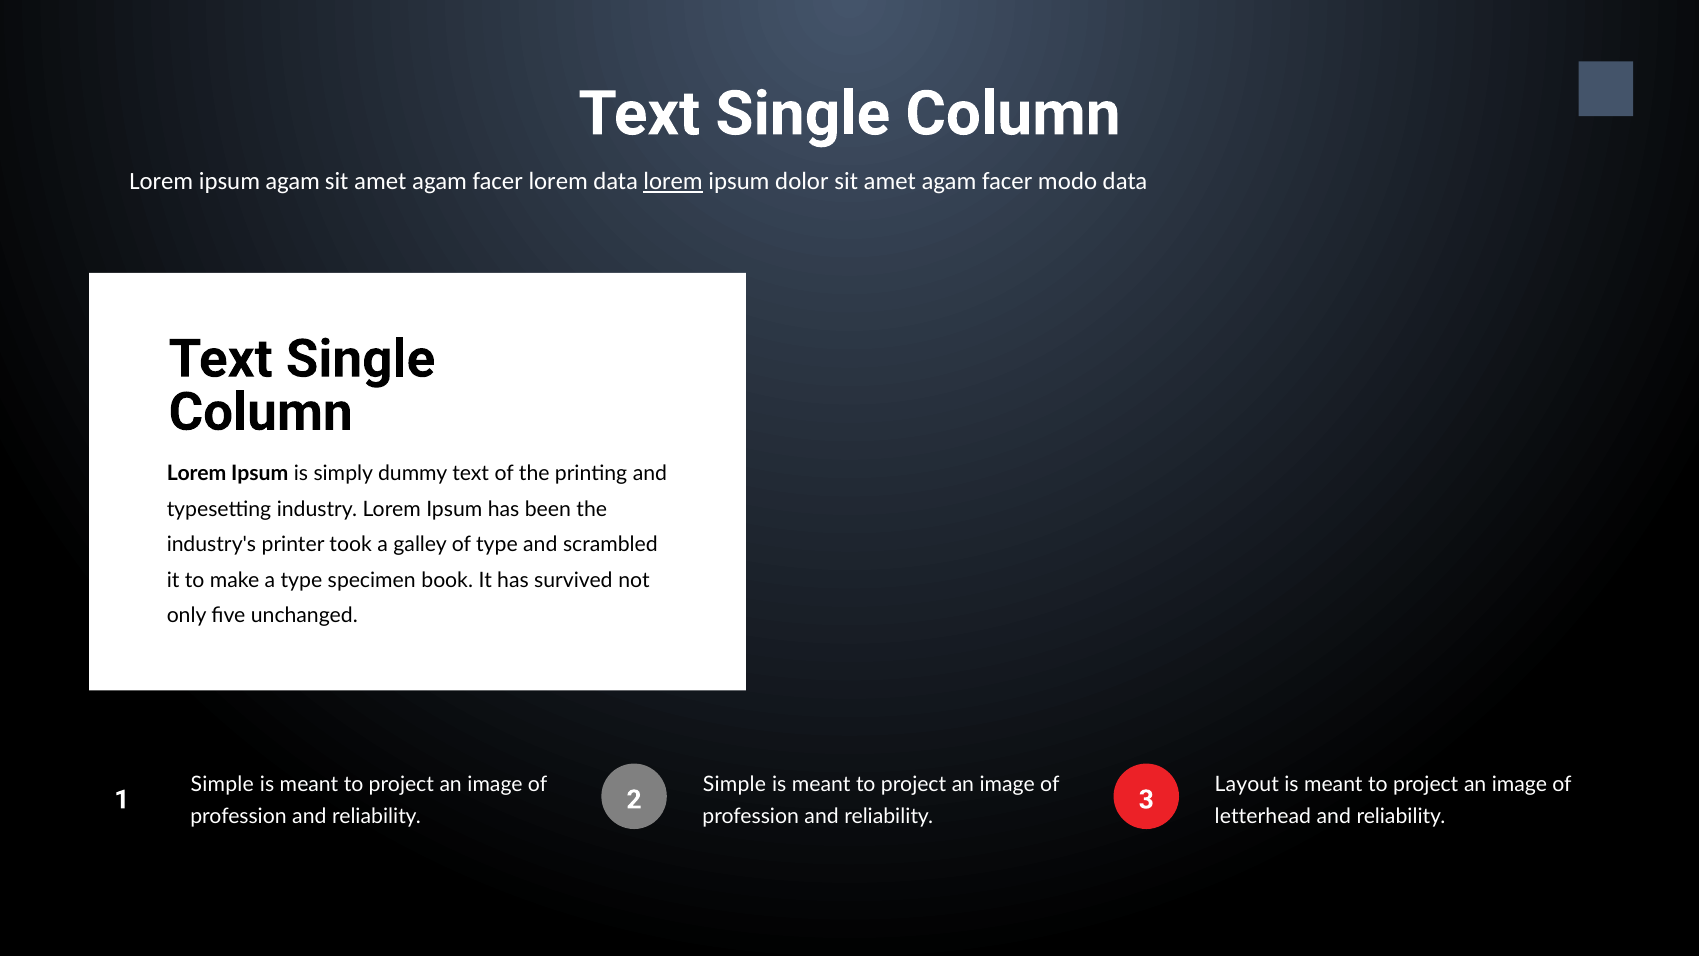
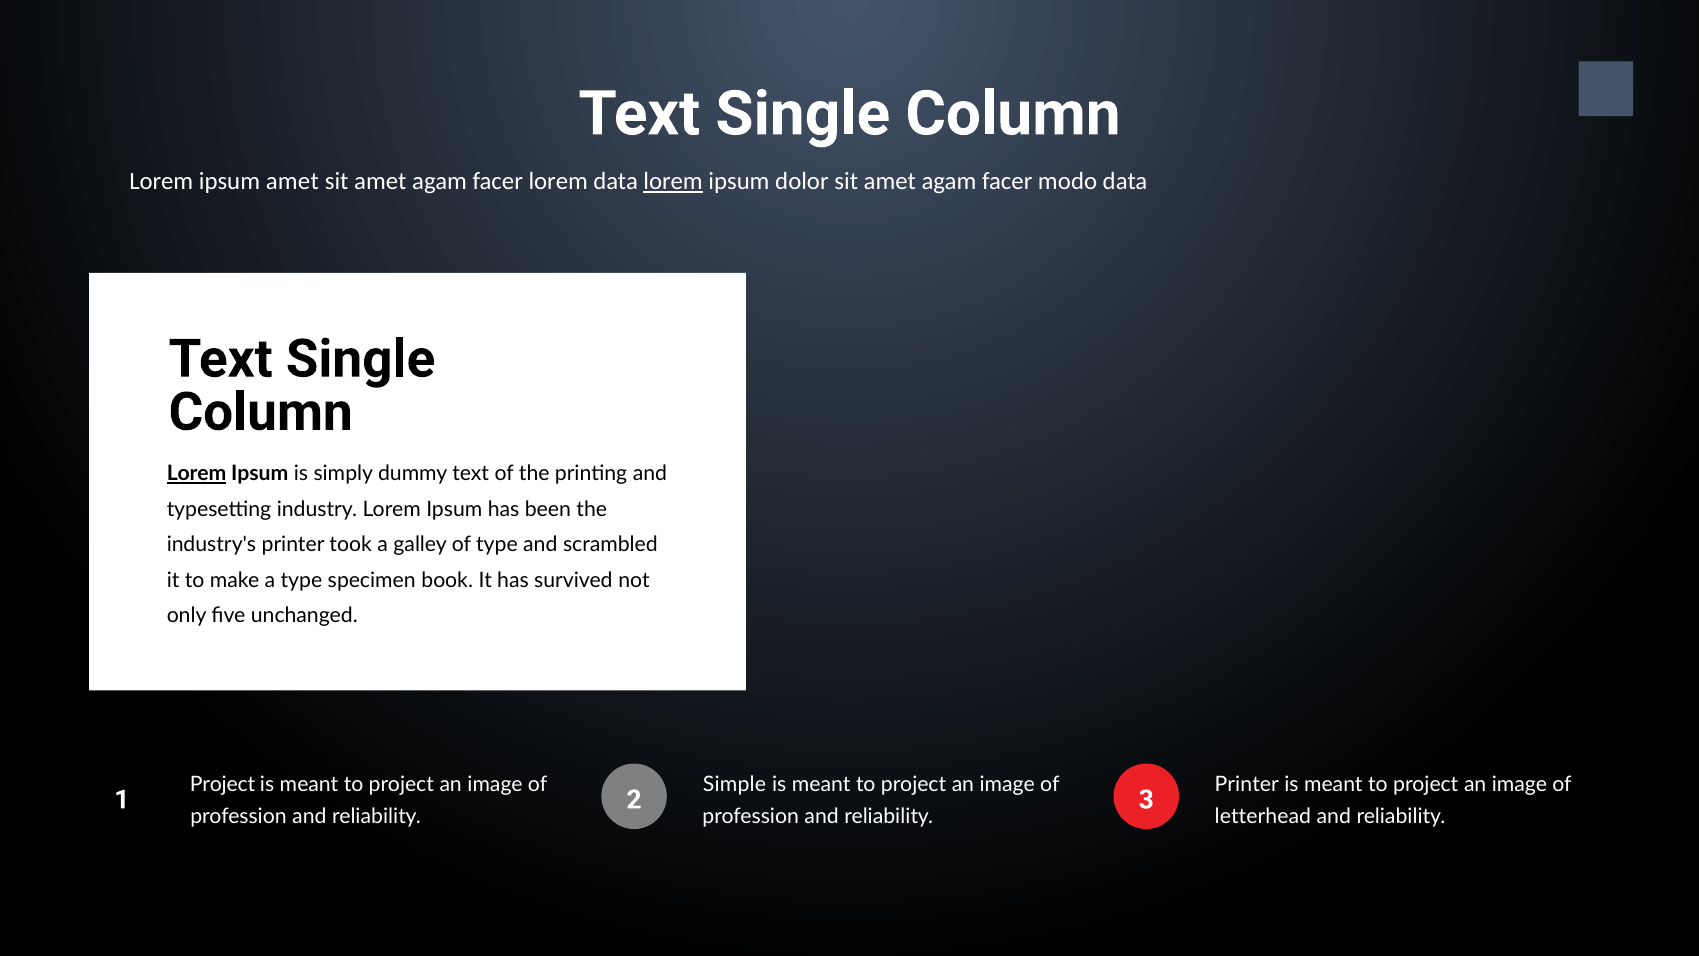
ipsum agam: agam -> amet (292, 181)
Lorem underline: none -> present (197, 474)
Simple: Simple -> Project (223, 785)
Layout: Layout -> Printer (1247, 785)
